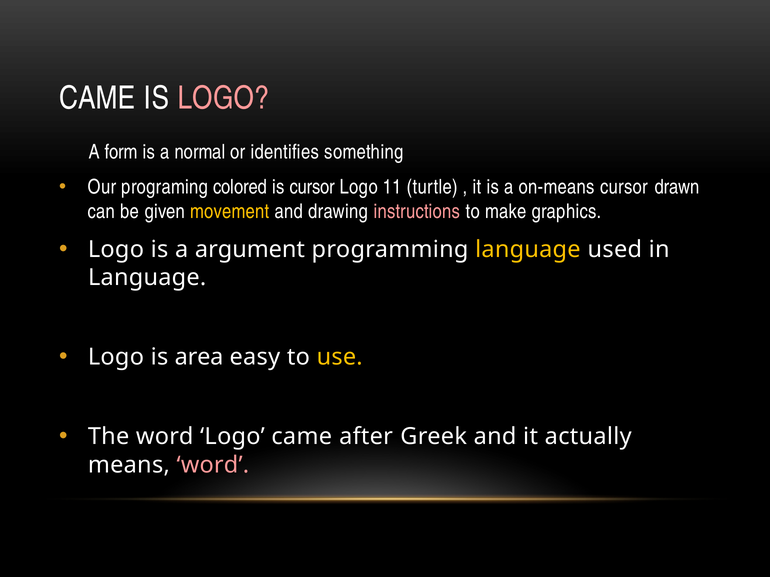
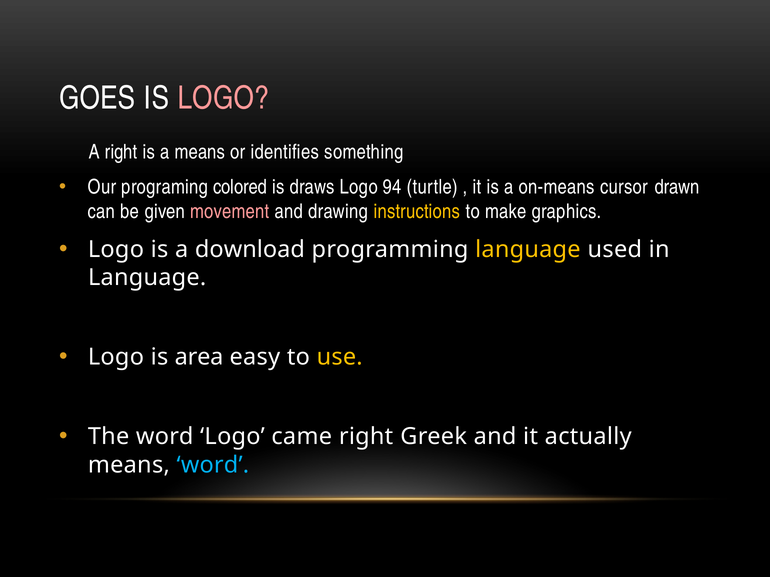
CAME: CAME -> GOES (97, 98)
A form: form -> right (121, 152)
a normal: normal -> means (200, 152)
is cursor: cursor -> draws (312, 187)
11: 11 -> 94 (392, 187)
movement colour: yellow -> pink (230, 212)
instructions colour: pink -> yellow (417, 212)
argument: argument -> download (250, 250)
came after: after -> right (366, 437)
word colour: pink -> light blue (213, 465)
